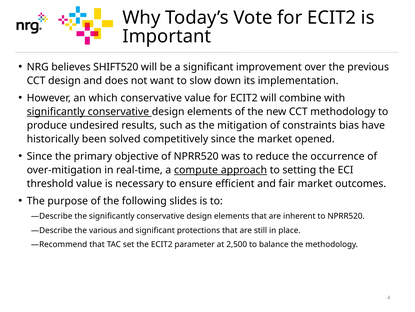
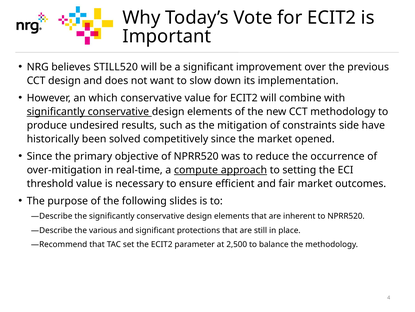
SHIFT520: SHIFT520 -> STILL520 (116, 67)
bias: bias -> side (349, 125)
